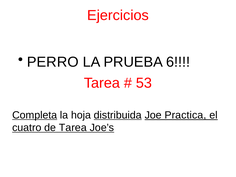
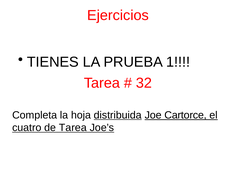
PERRO: PERRO -> TIENES (53, 62)
6: 6 -> 1 (178, 62)
53: 53 -> 32 (144, 83)
Completa underline: present -> none (35, 115)
Practica: Practica -> Cartorce (186, 115)
